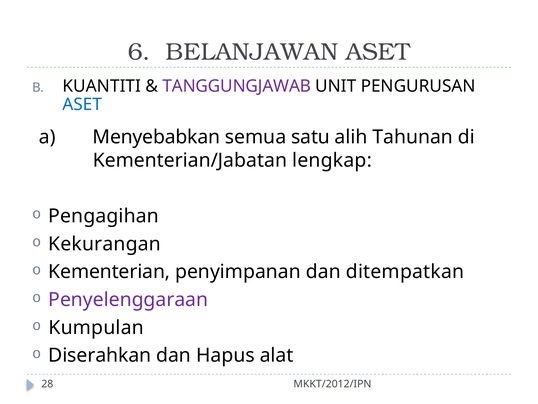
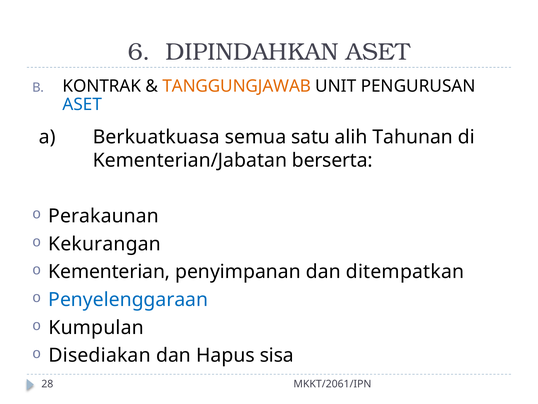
BELANJAWAN: BELANJAWAN -> DIPINDAHKAN (252, 52)
KUANTITI: KUANTITI -> KONTRAK (102, 86)
TANGGUNGJAWAB colour: purple -> orange (237, 86)
Menyebabkan: Menyebabkan -> Berkuatkuasa (156, 137)
lengkap: lengkap -> berserta (332, 160)
Pengagihan: Pengagihan -> Perakaunan (104, 216)
Penyelenggaraan colour: purple -> blue (128, 299)
Diserahkan: Diserahkan -> Disediakan (100, 355)
alat: alat -> sisa (277, 355)
MKKT/2012/IPN: MKKT/2012/IPN -> MKKT/2061/IPN (332, 384)
